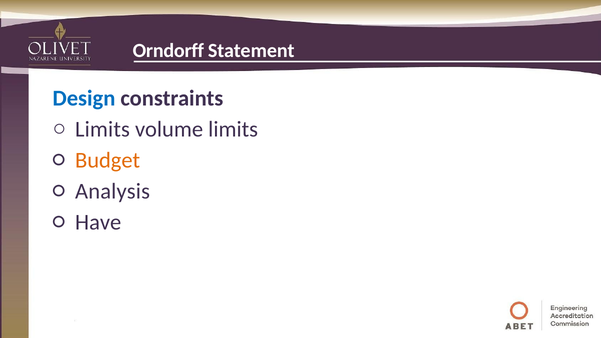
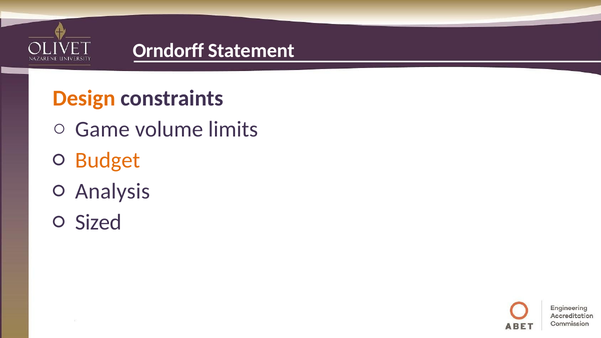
Design colour: blue -> orange (84, 98)
Limits: Limits -> Game (102, 129)
Have: Have -> Sized (98, 223)
